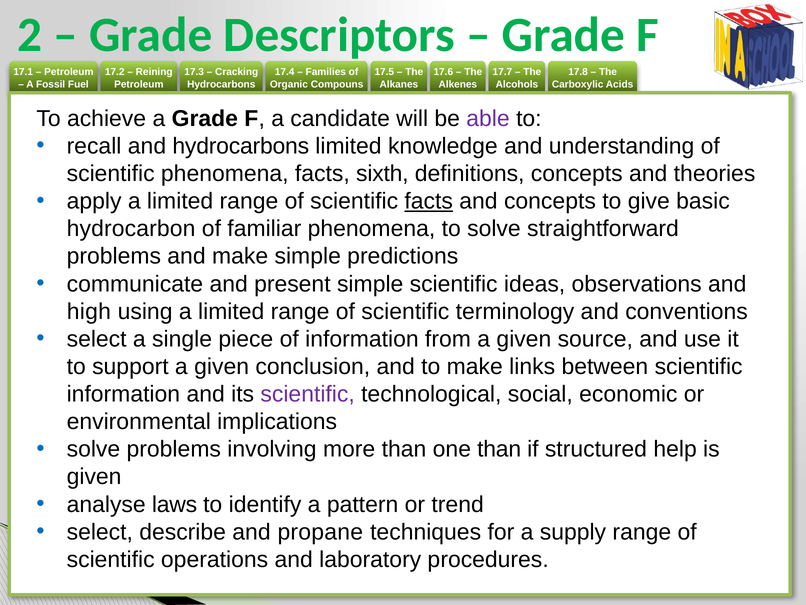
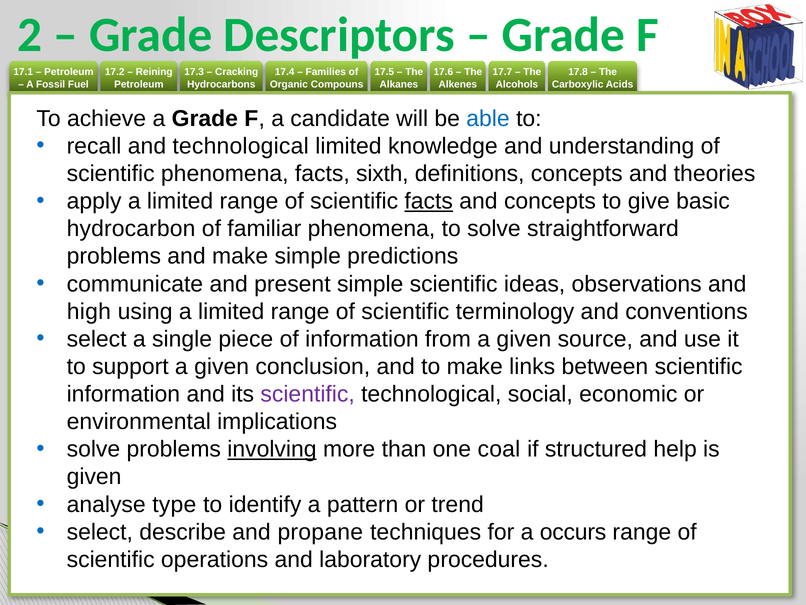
able colour: purple -> blue (488, 118)
and hydrocarbons: hydrocarbons -> technological (241, 146)
involving underline: none -> present (272, 449)
one than: than -> coal (499, 449)
laws: laws -> type (174, 504)
supply: supply -> occurs (573, 532)
